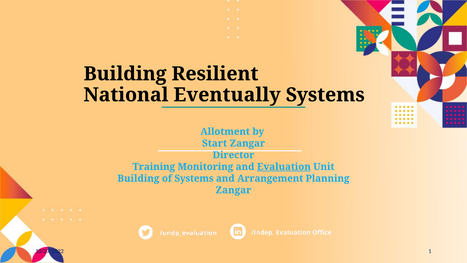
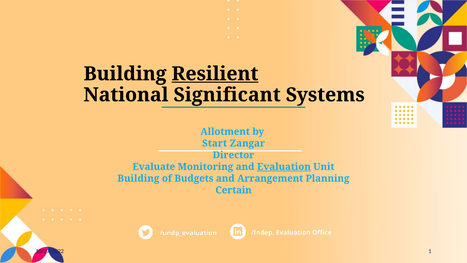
Resilient underline: none -> present (215, 74)
Eventually: Eventually -> Significant (227, 95)
Training: Training -> Evaluate (154, 167)
of Systems: Systems -> Budgets (194, 178)
Zangar: Zangar -> Certain (234, 190)
